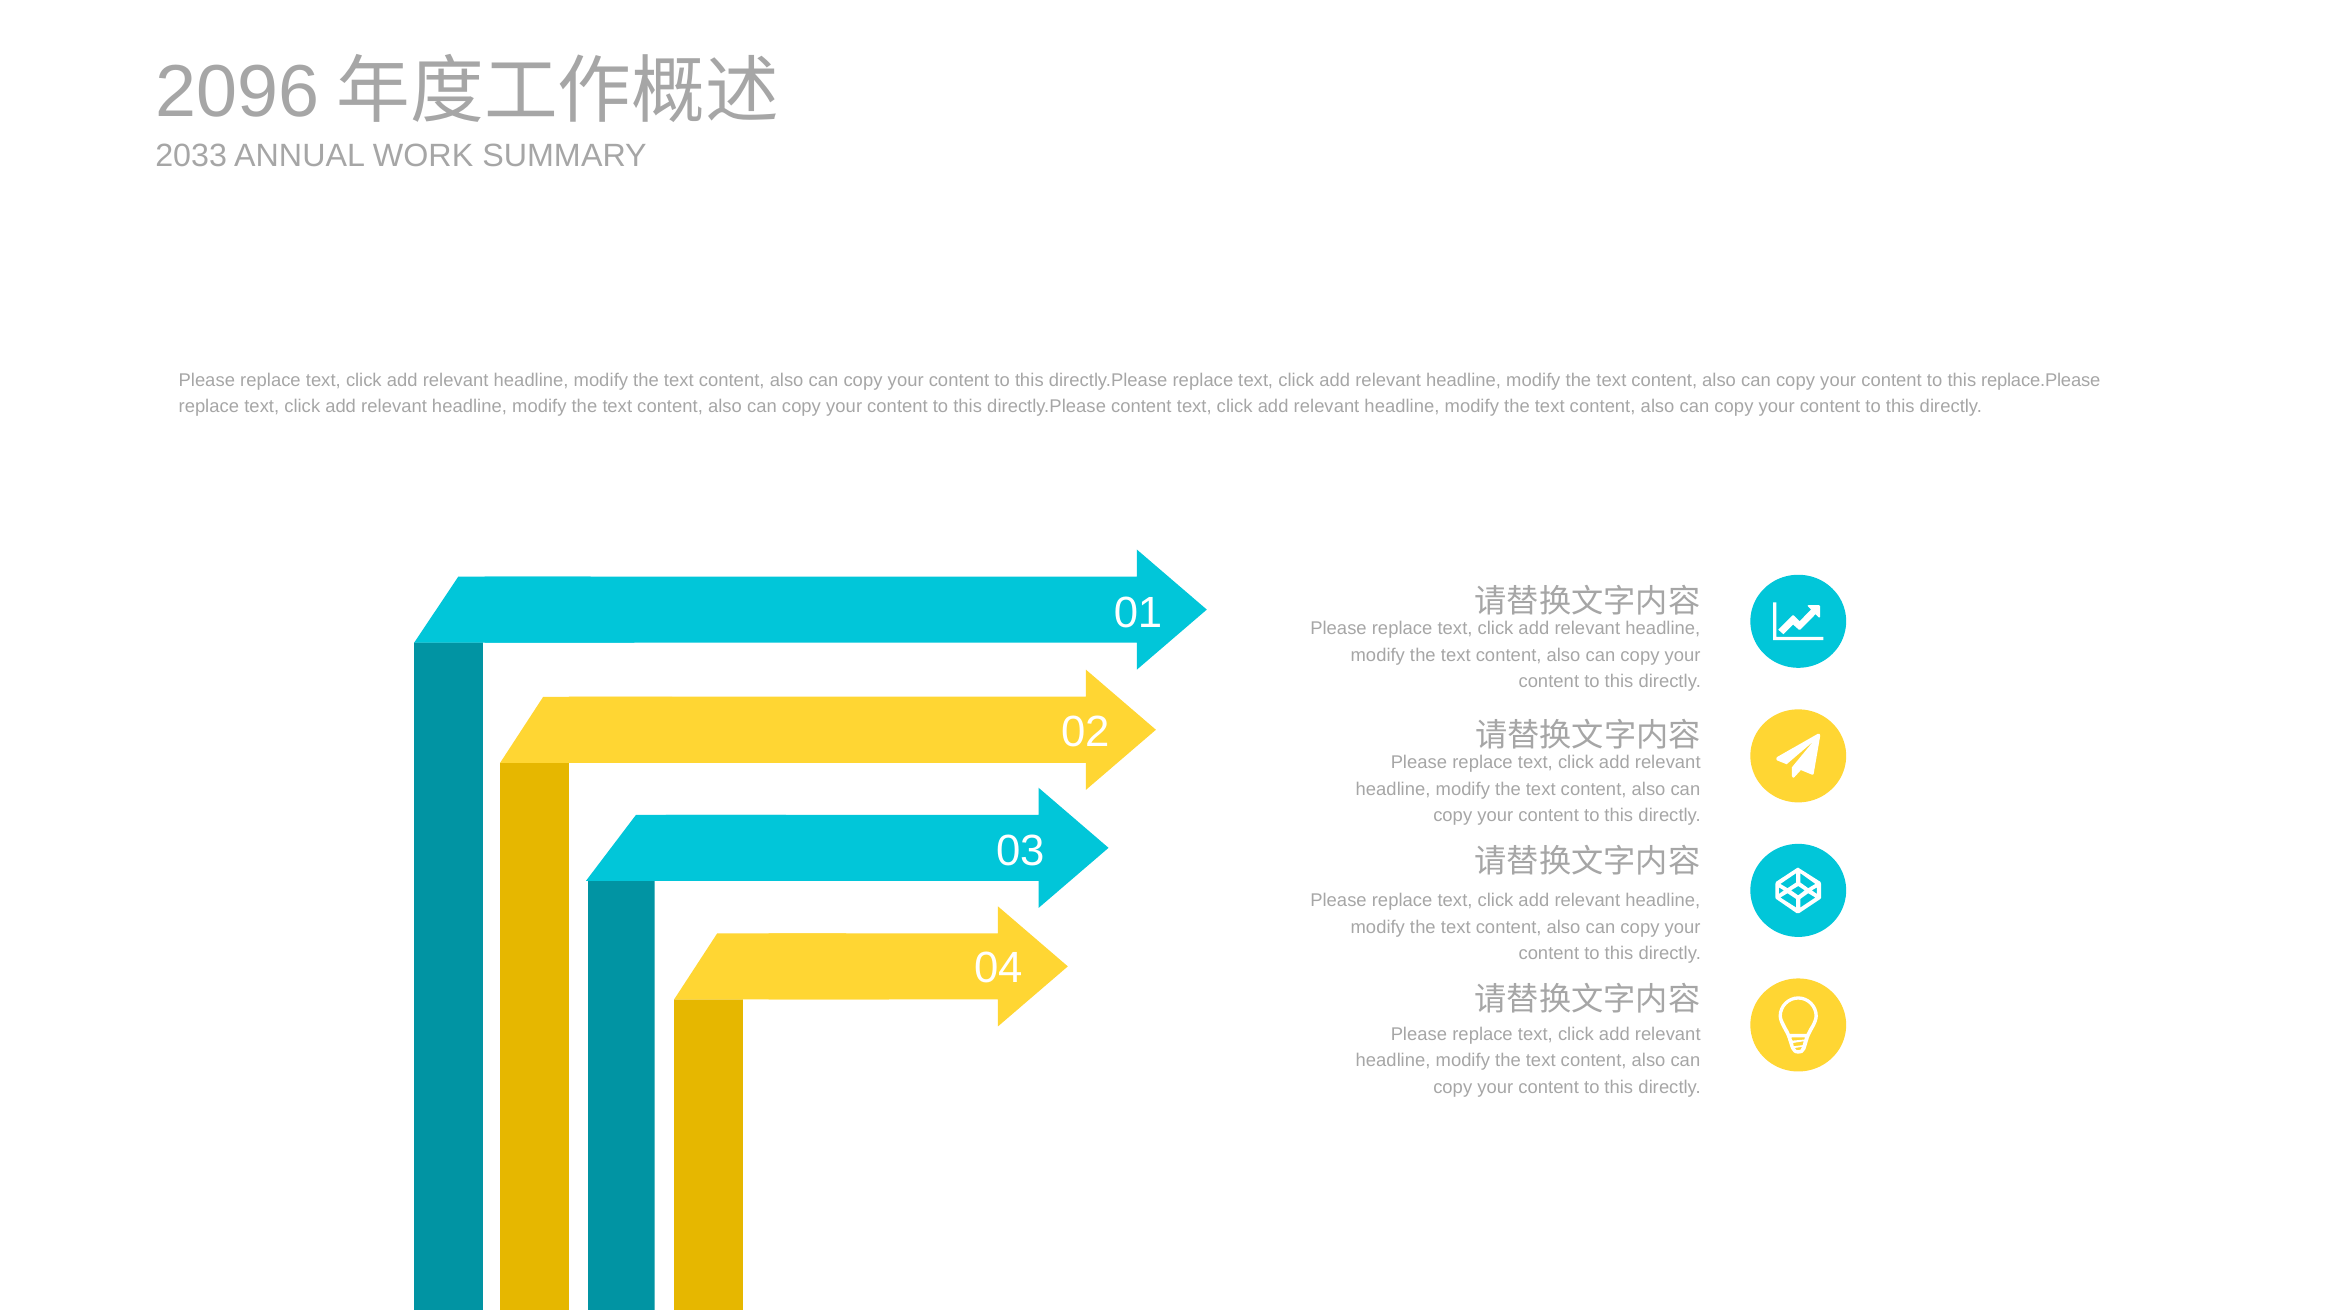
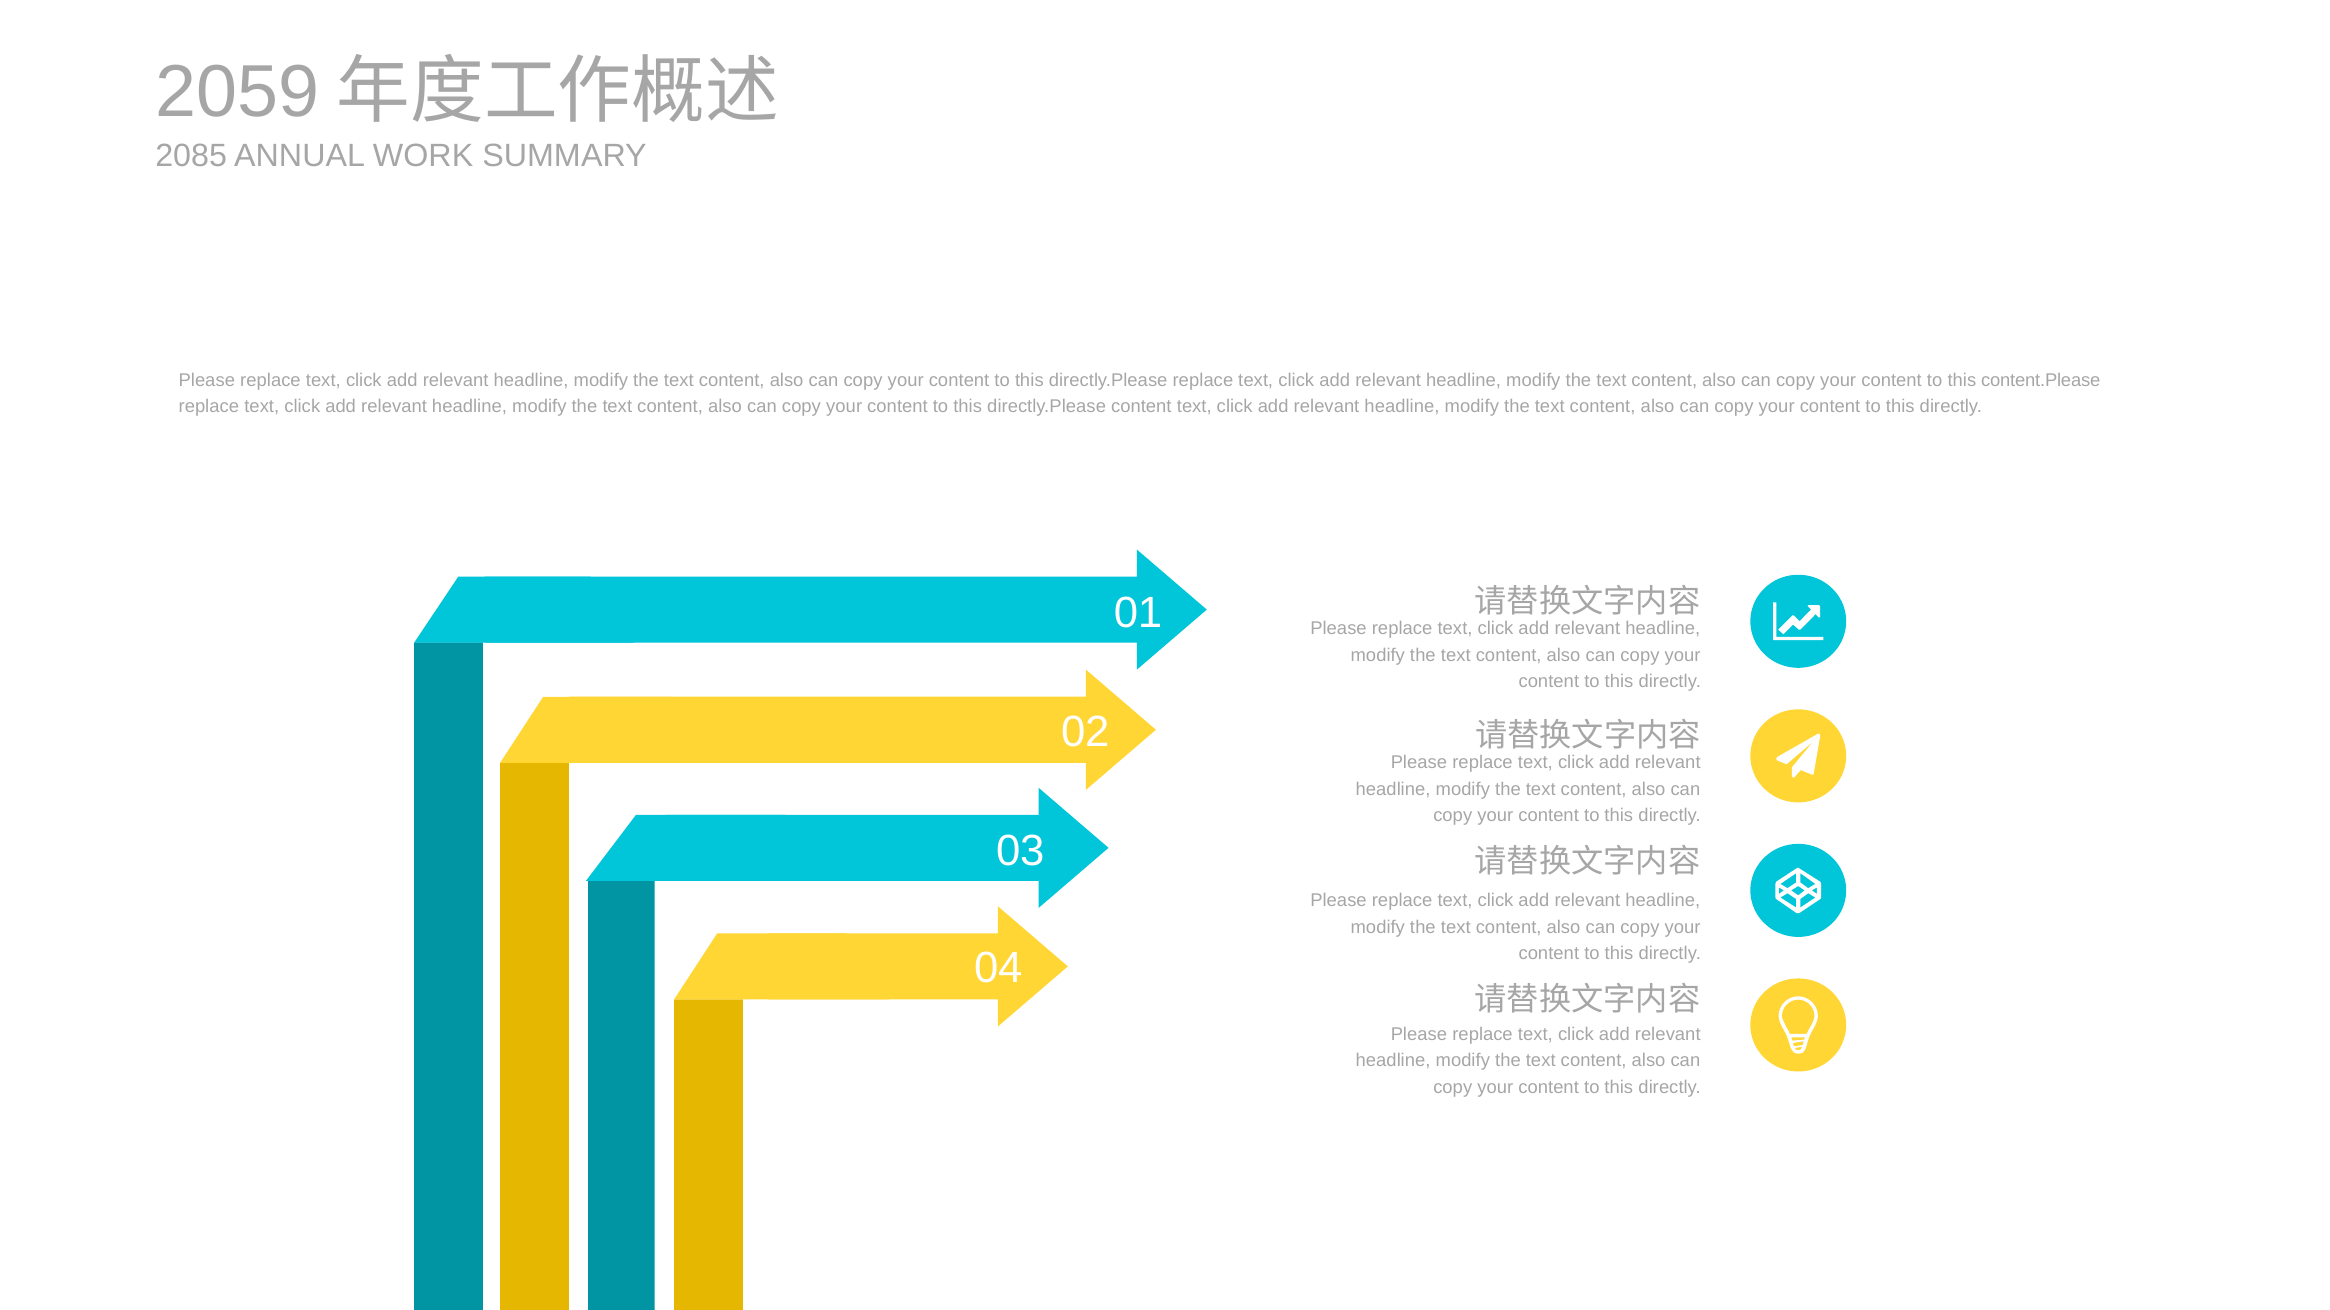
2096: 2096 -> 2059 (237, 92)
2033: 2033 -> 2085 (191, 156)
replace.Please: replace.Please -> content.Please (2041, 380)
